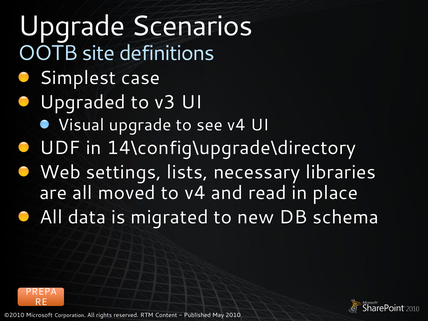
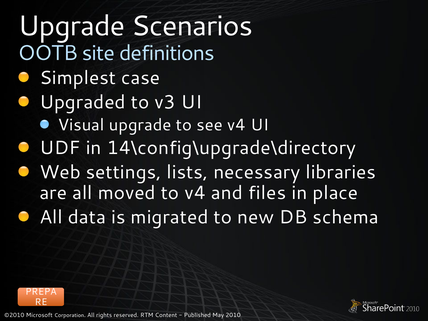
read: read -> files (267, 193)
